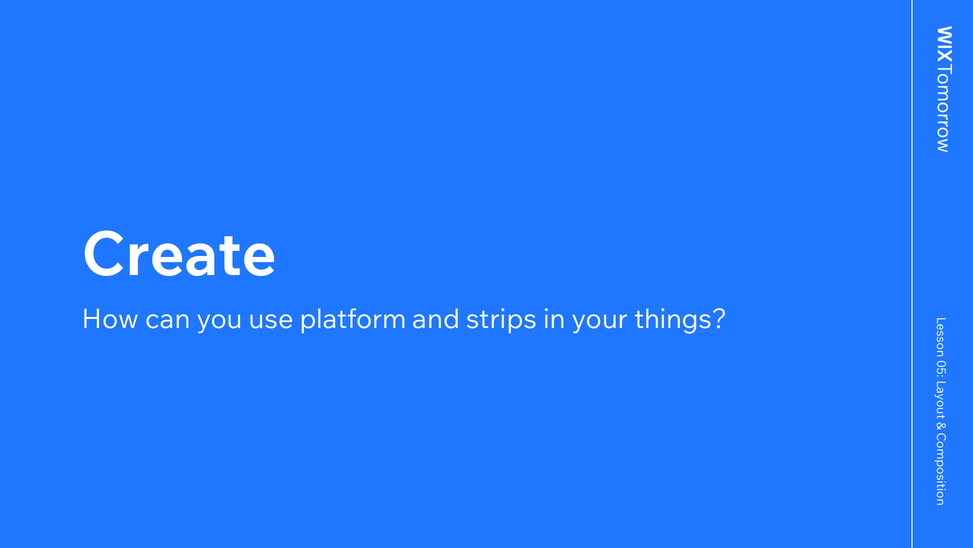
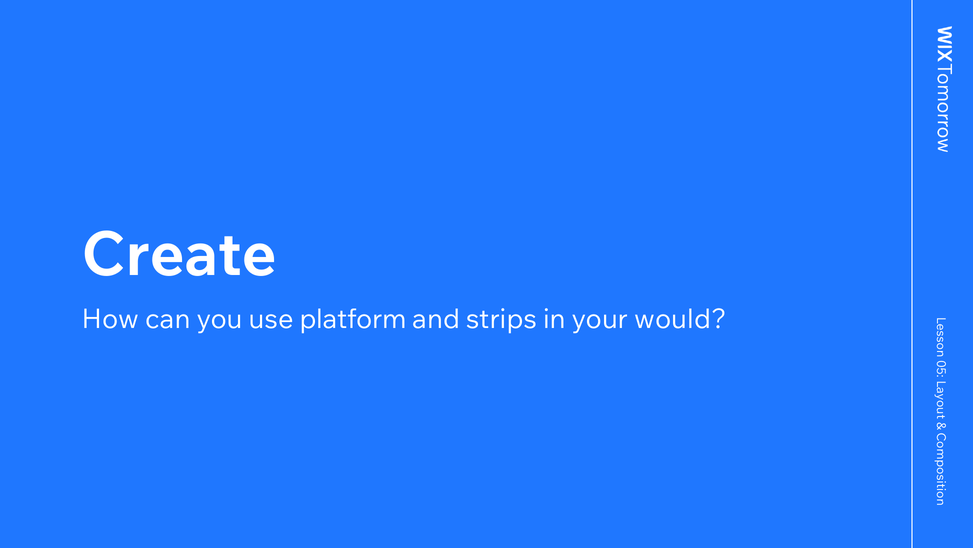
things: things -> would (680, 319)
